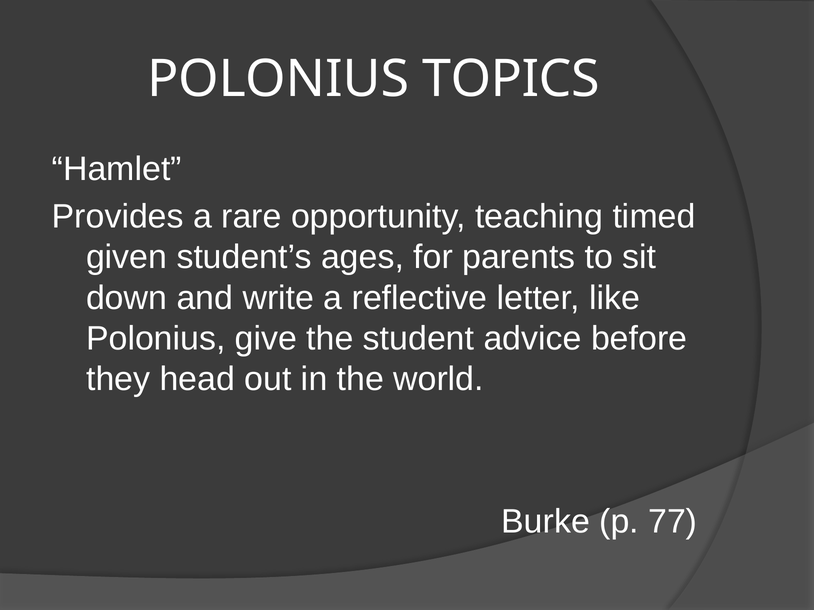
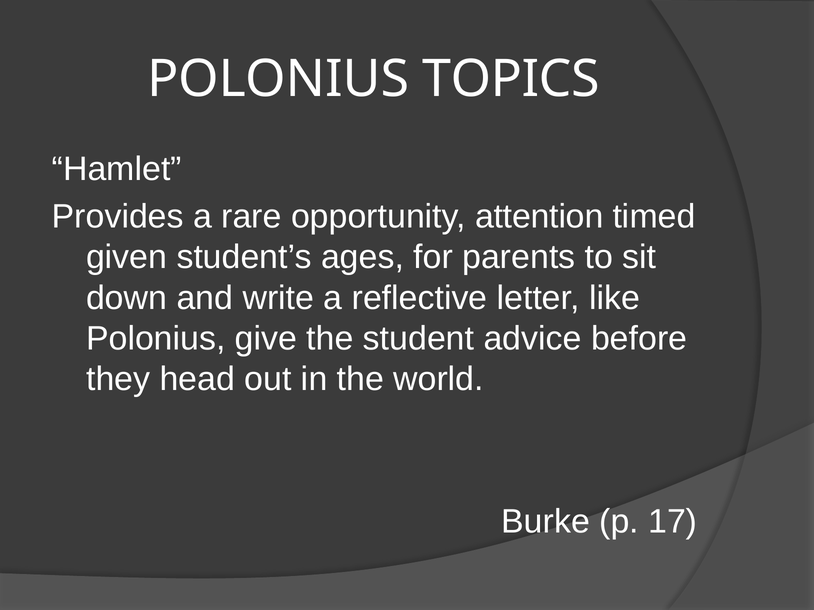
teaching: teaching -> attention (539, 217)
77: 77 -> 17 (673, 522)
